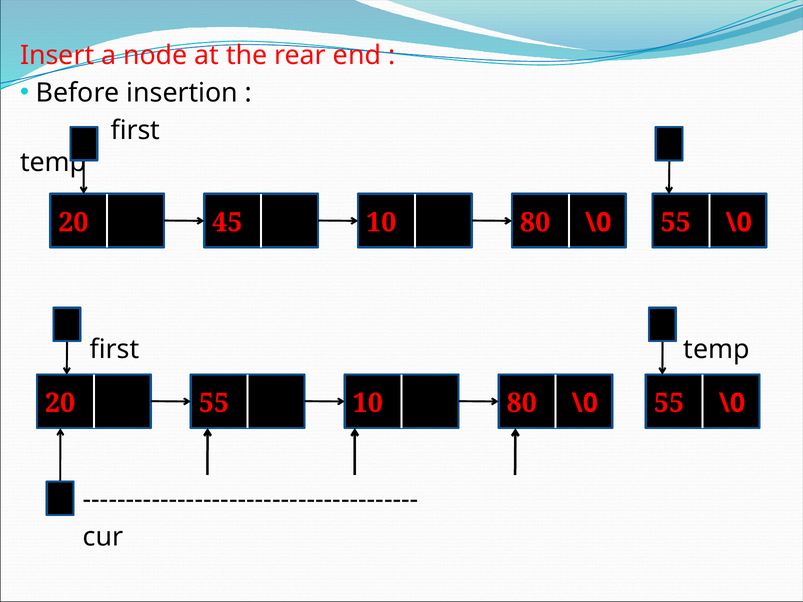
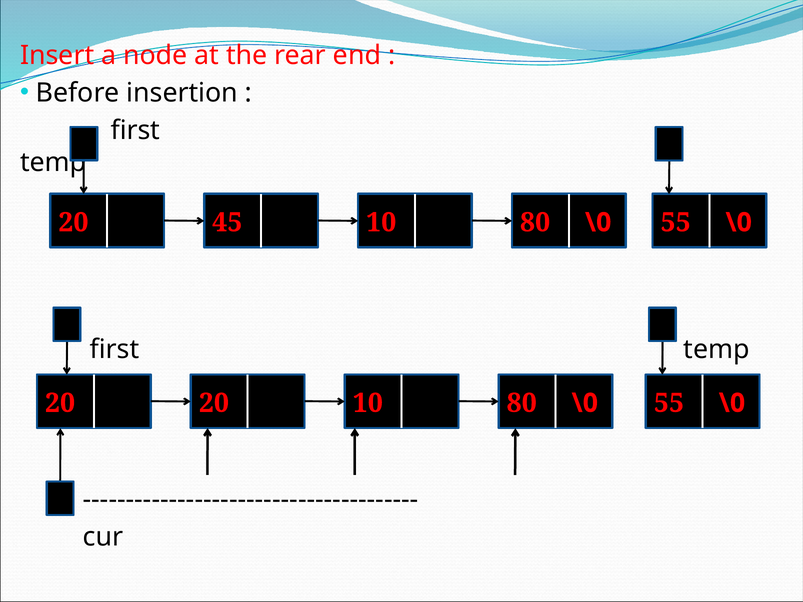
20 55: 55 -> 20 (214, 403)
